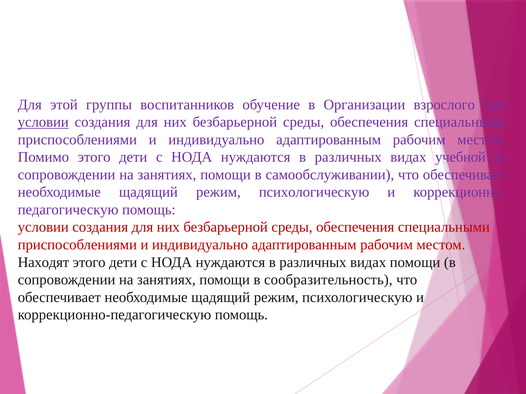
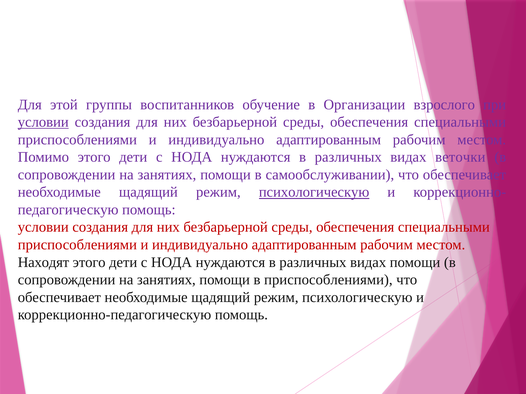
учебной: учебной -> веточки (460, 157)
психологическую underline: none -> present (314, 192)
в сообразительность: сообразительность -> приспособлениями (328, 280)
